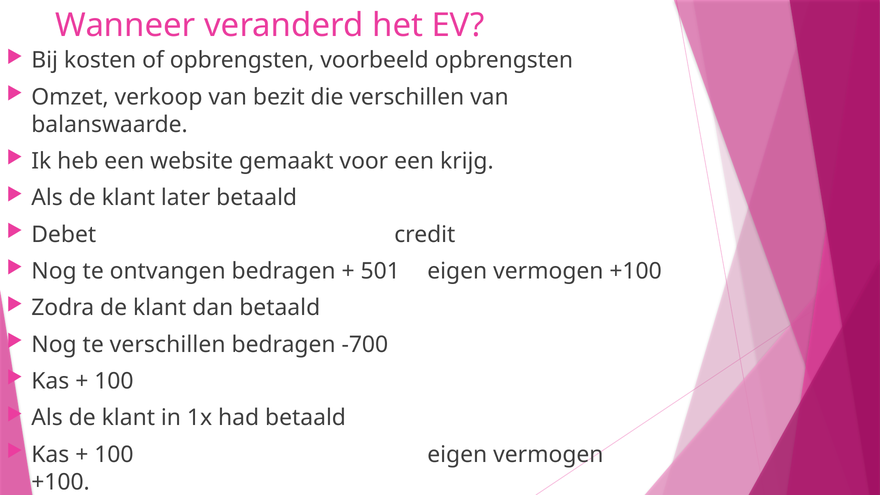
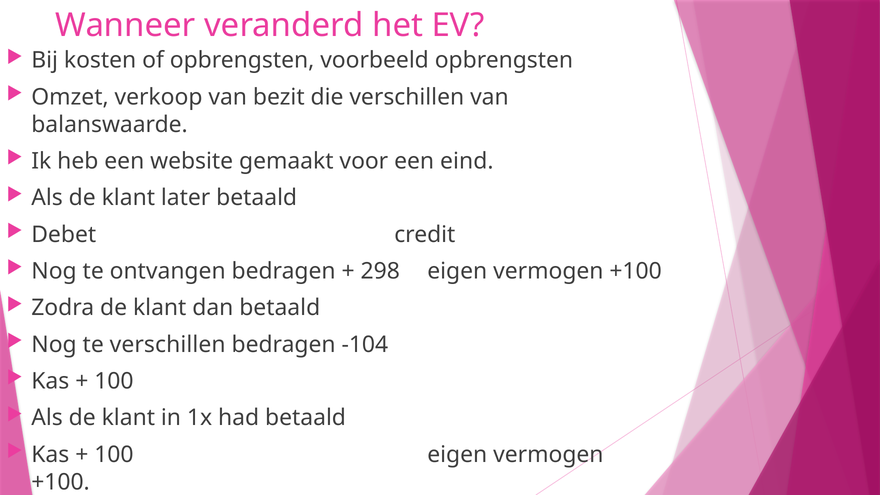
krijg: krijg -> eind (467, 161)
501: 501 -> 298 (380, 271)
-700: -700 -> -104 (365, 344)
